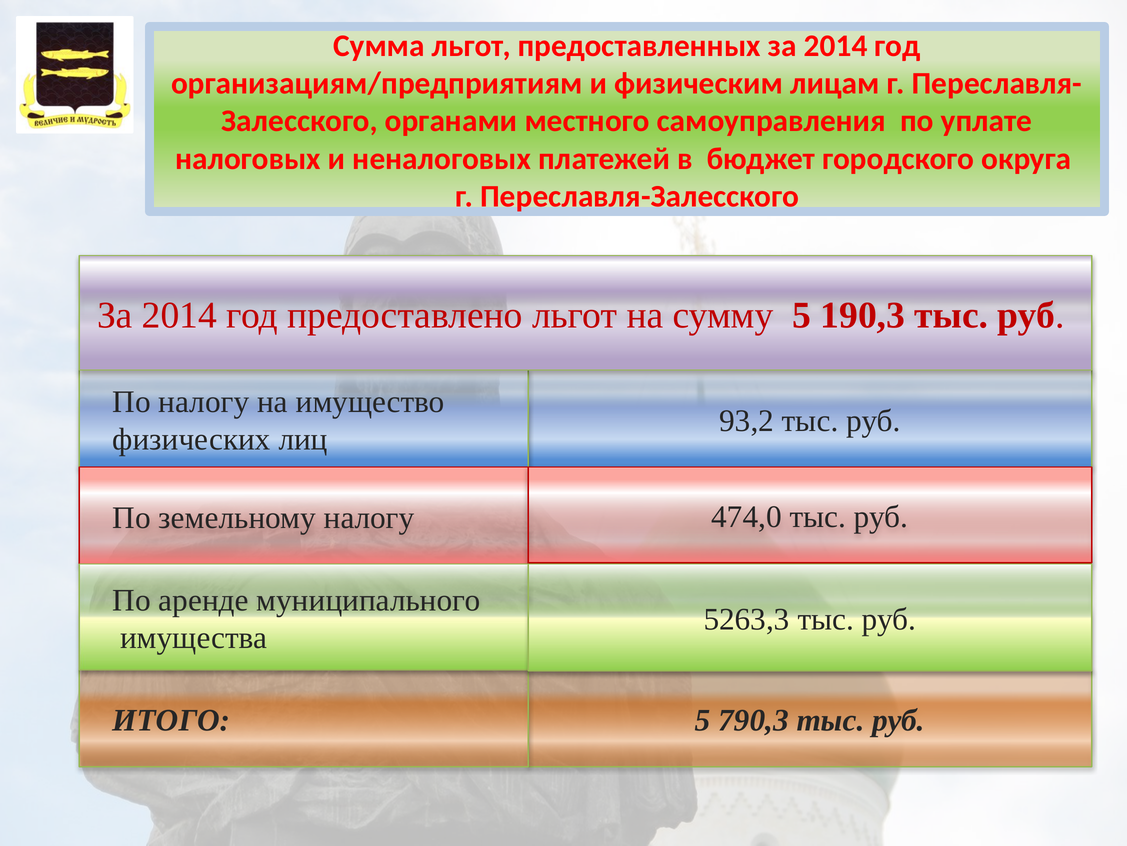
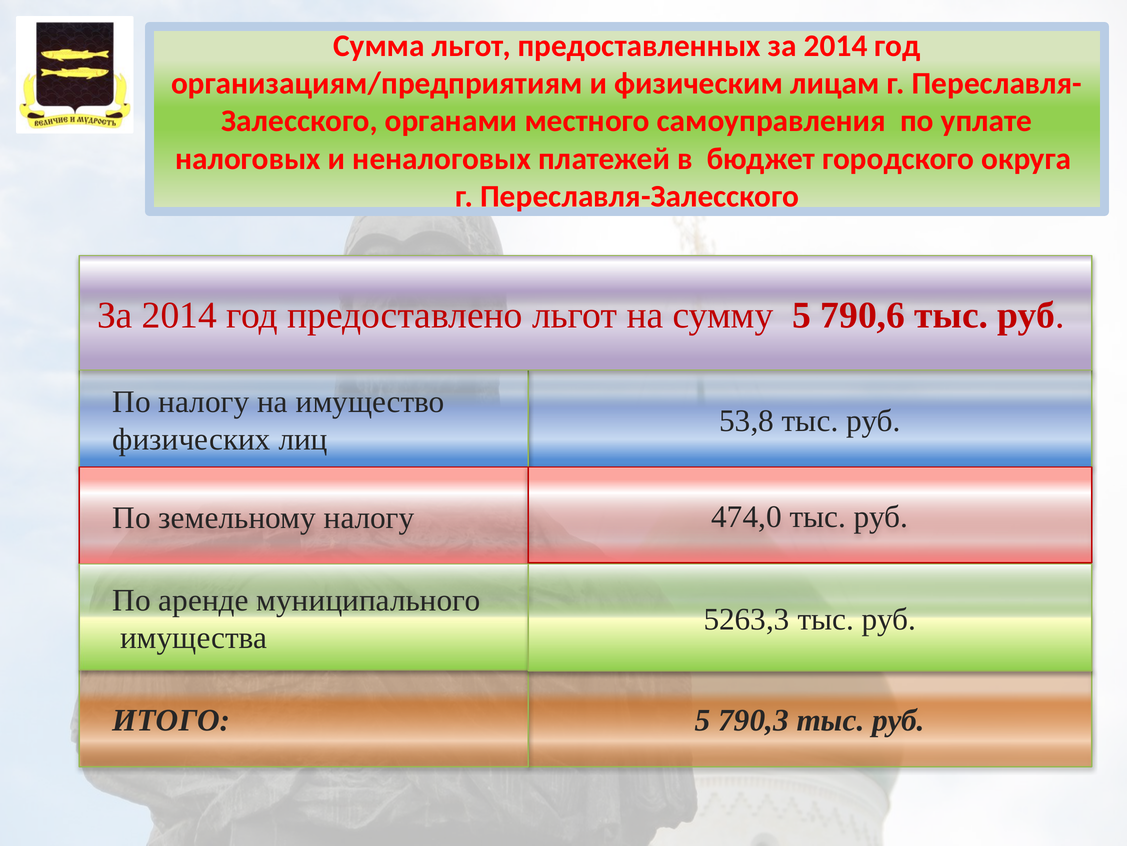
190,3: 190,3 -> 790,6 (863, 315)
93,2: 93,2 -> 53,8 (747, 420)
